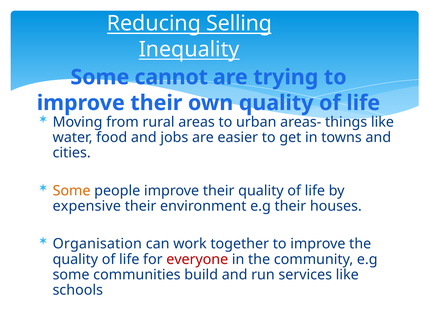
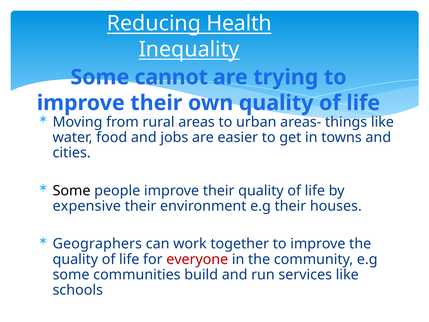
Selling: Selling -> Health (239, 24)
Some colour: orange -> black (72, 191)
Organisation: Organisation -> Geographers (97, 244)
